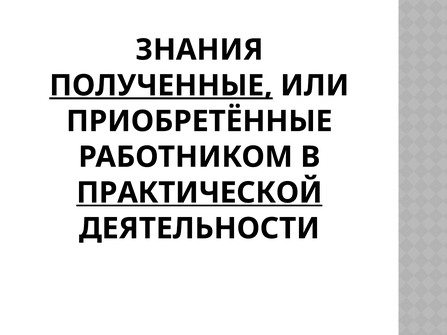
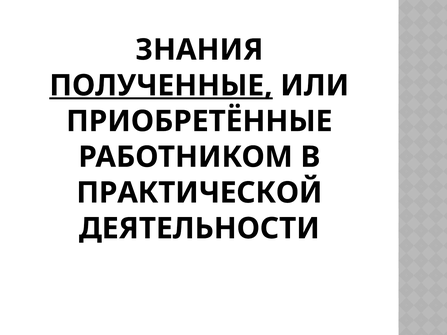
ПРАКТИЧЕСКОЙ underline: present -> none (199, 193)
